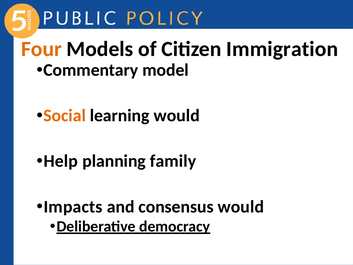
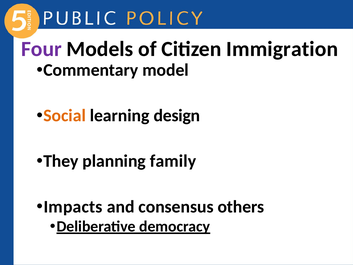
Four colour: orange -> purple (41, 49)
learning would: would -> design (177, 116)
Help: Help -> They (61, 161)
consensus would: would -> others (241, 206)
